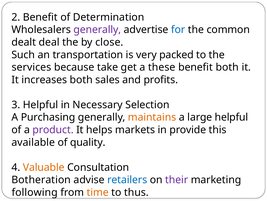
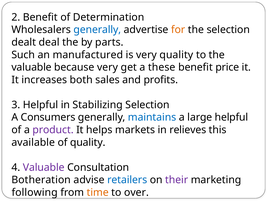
generally colour: purple -> blue (97, 30)
for colour: blue -> orange (178, 30)
the common: common -> selection (228, 30)
close: close -> parts (109, 42)
transportation: transportation -> manufactured (88, 55)
very packed: packed -> quality (176, 55)
services: services -> valuable (32, 67)
because take: take -> very (108, 67)
benefit both: both -> price (227, 67)
Necessary: Necessary -> Stabilizing (98, 104)
Purchasing: Purchasing -> Consumers (48, 117)
maintains colour: orange -> blue (152, 117)
provide: provide -> relieves (188, 129)
Valuable colour: orange -> purple (44, 167)
thus: thus -> over (136, 192)
